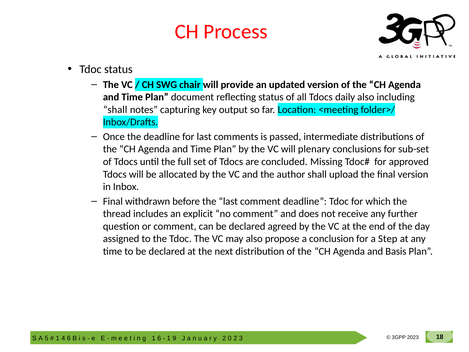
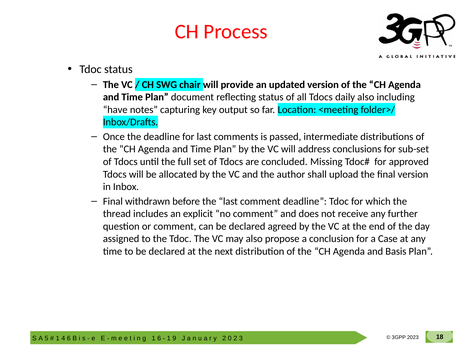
shall: shall -> have (115, 110)
plenary: plenary -> address (314, 149)
Step: Step -> Case (388, 239)
